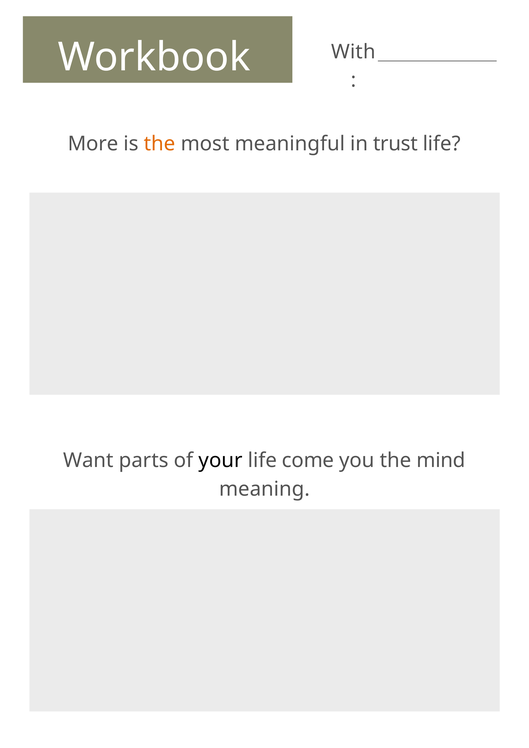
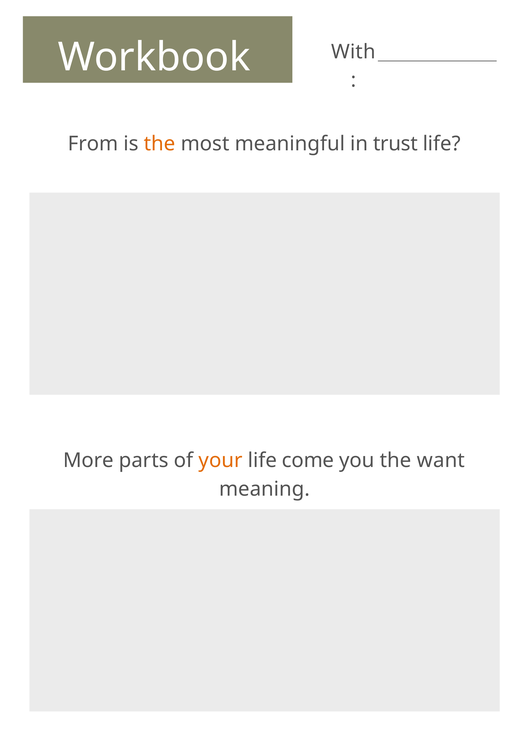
More: More -> From (93, 144)
Want: Want -> More (88, 461)
your colour: black -> orange (221, 461)
mind: mind -> want (441, 461)
